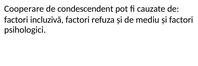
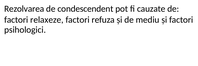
Cooperare: Cooperare -> Rezolvarea (24, 9)
incluzivă: incluzivă -> relaxeze (47, 20)
